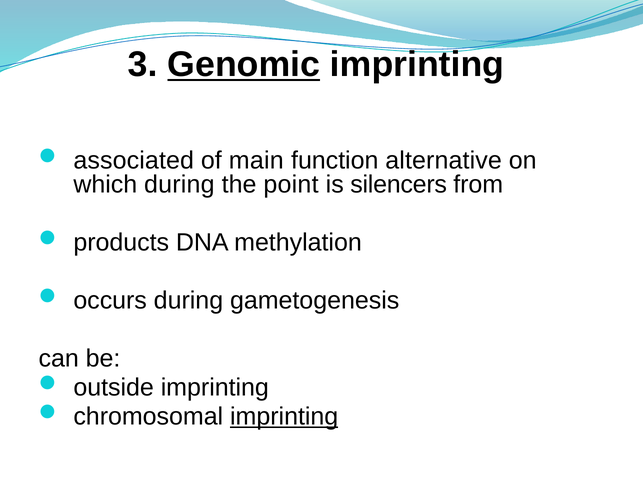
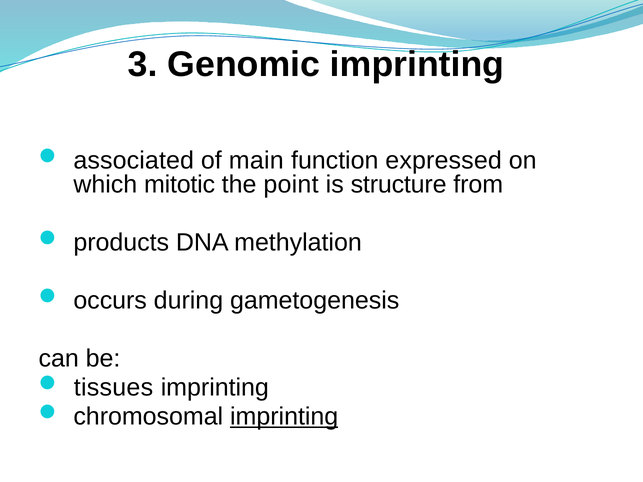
Genomic underline: present -> none (244, 65)
alternative: alternative -> expressed (444, 161)
which during: during -> mitotic (180, 185)
silencers: silencers -> structure (399, 185)
outside: outside -> tissues (113, 388)
